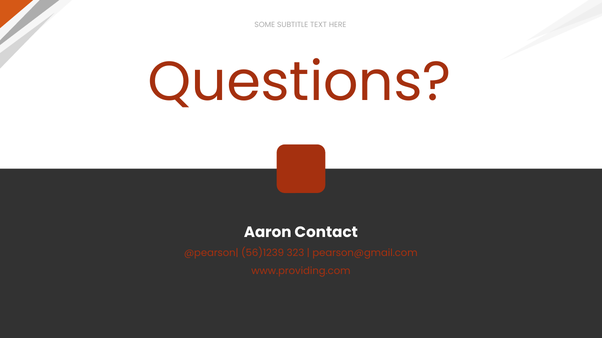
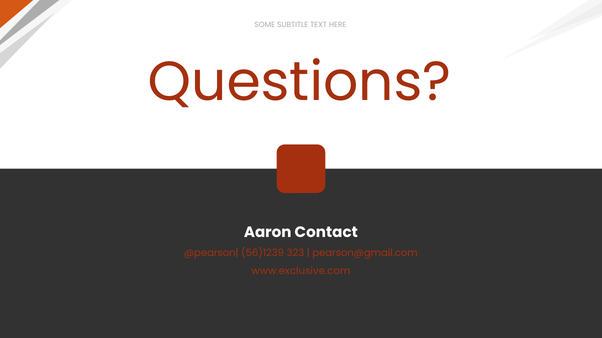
www.providing.com: www.providing.com -> www.exclusive.com (301, 271)
